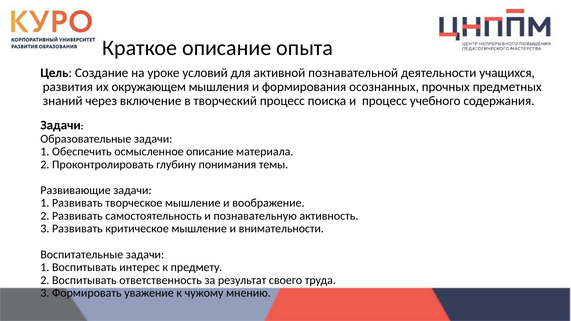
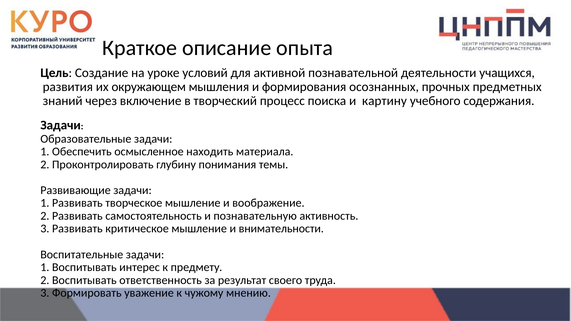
и процесс: процесс -> картину (384, 101)
осмысленное описание: описание -> находить (210, 152)
